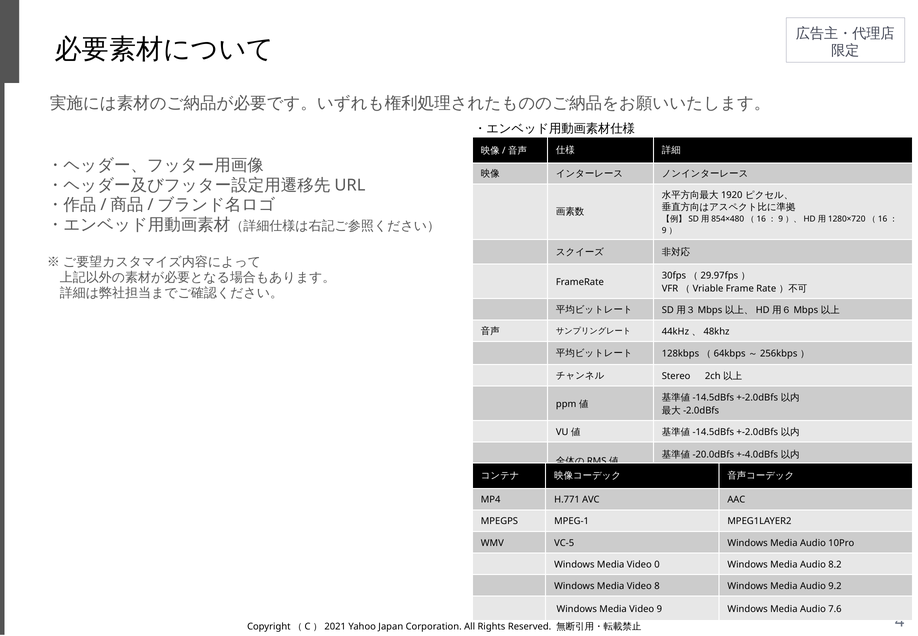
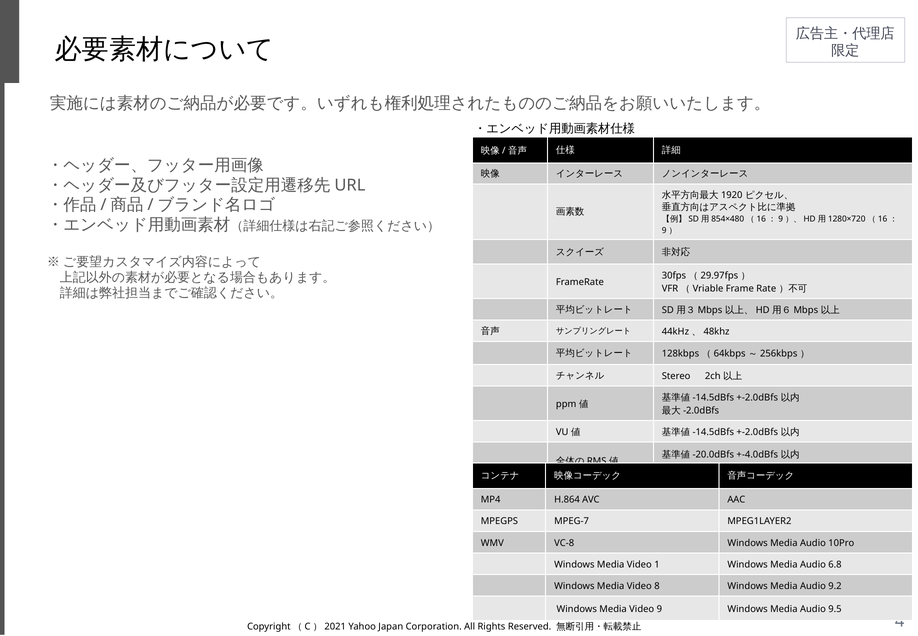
H.771: H.771 -> H.864 (567, 499)
MPEG-1: MPEG-1 -> MPEG-7 (572, 521)
VC-5: VC-5 -> VC-8 (564, 543)
0: 0 -> 1 (657, 564)
8.2: 8.2 -> 6.8 (835, 564)
7.6: 7.6 -> 9.5 (835, 609)
